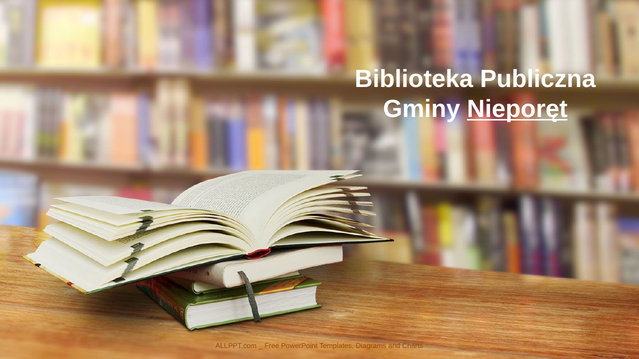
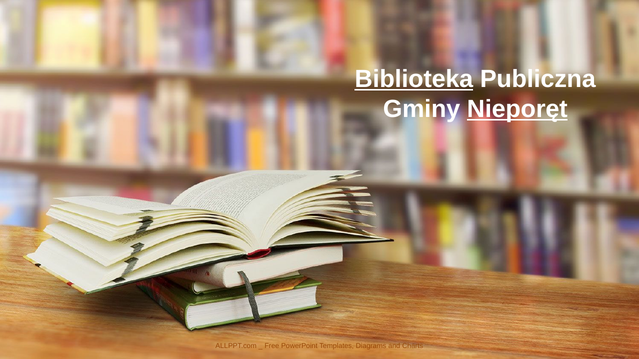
Biblioteka underline: none -> present (414, 79)
